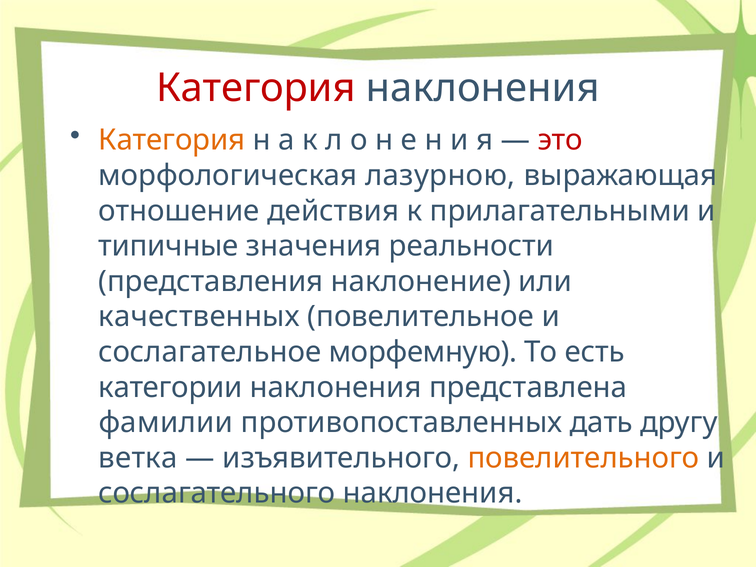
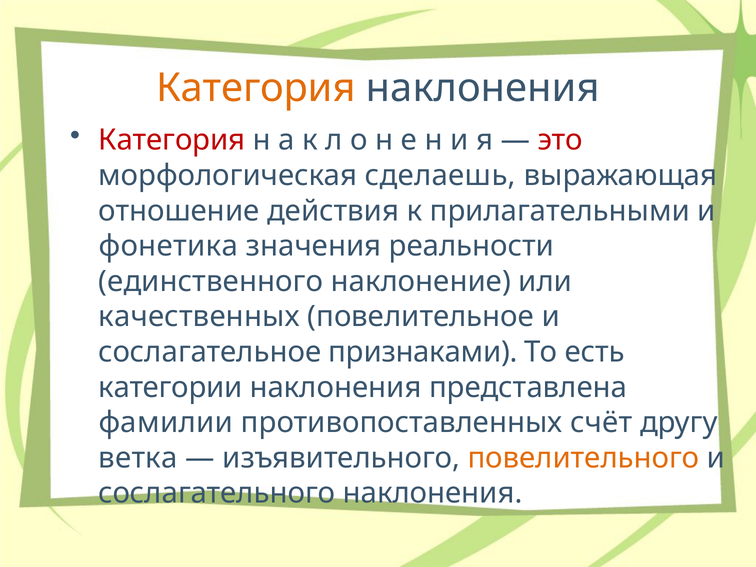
Категория colour: red -> orange (256, 88)
Категория colour: orange -> red (172, 140)
лазурною: лазурною -> сделаешь (440, 176)
типичные: типичные -> фонетика (168, 246)
представления: представления -> единственного (211, 281)
морфемную: морфемную -> признаками (423, 352)
дать: дать -> счёт (601, 423)
